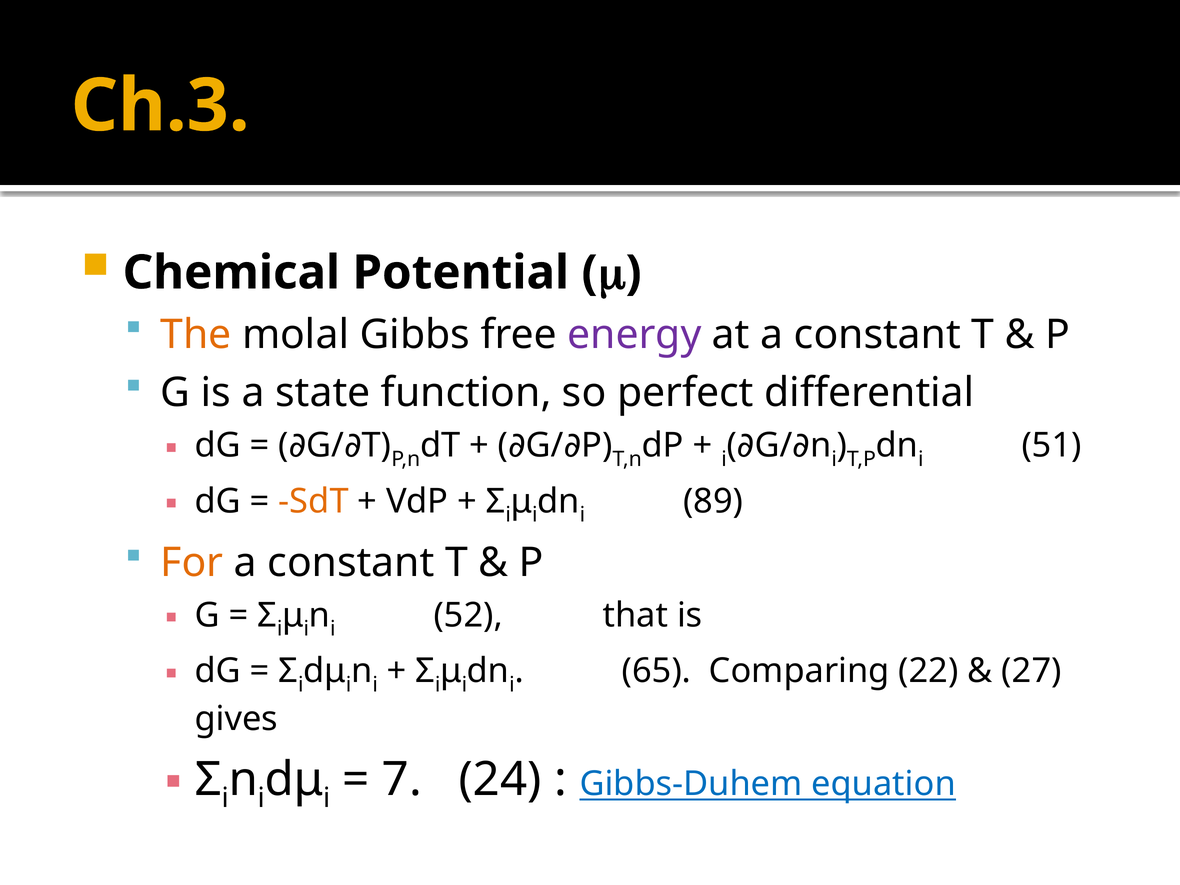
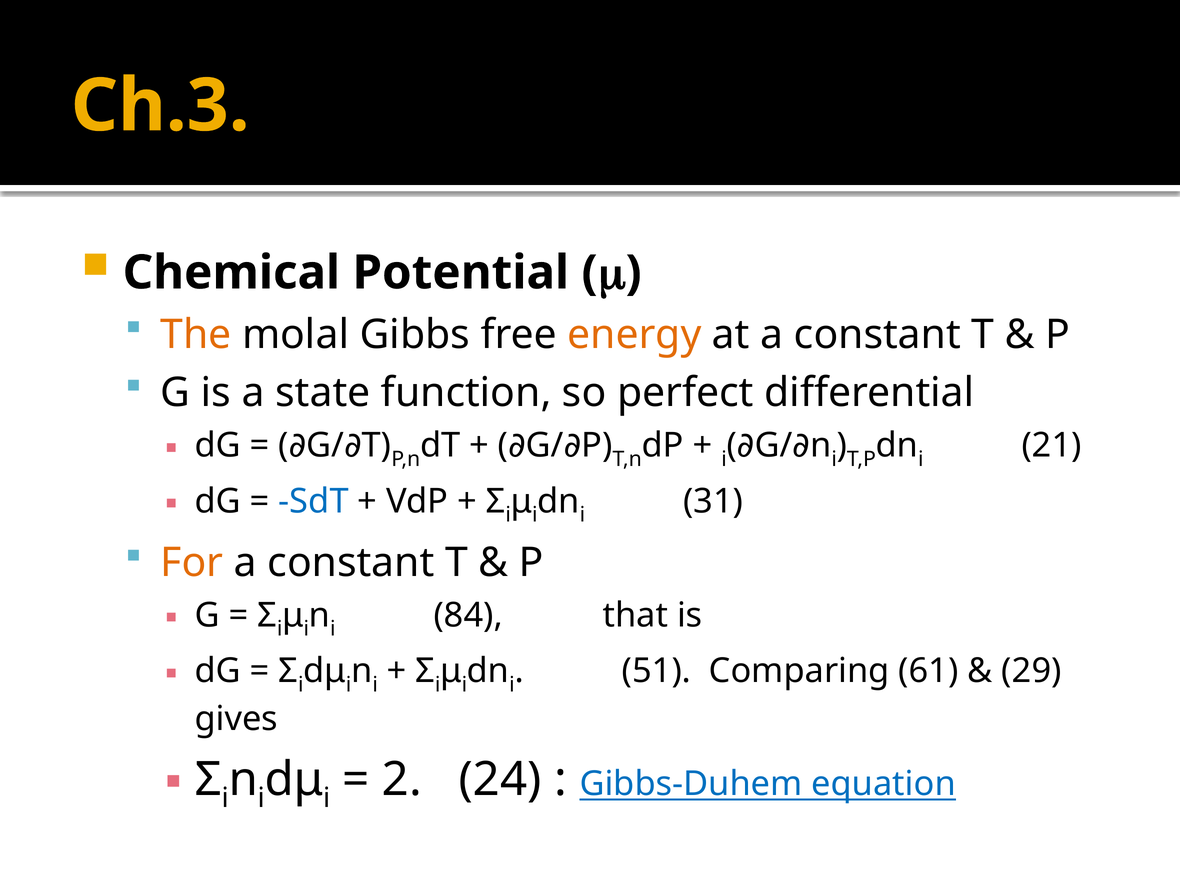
energy colour: purple -> orange (634, 335)
51: 51 -> 21 (1052, 446)
SdT colour: orange -> blue (314, 501)
89: 89 -> 31 (713, 501)
52: 52 -> 84 (468, 615)
65: 65 -> 51 (656, 671)
22: 22 -> 61 (928, 671)
27: 27 -> 29 (1032, 671)
7: 7 -> 2 (402, 779)
